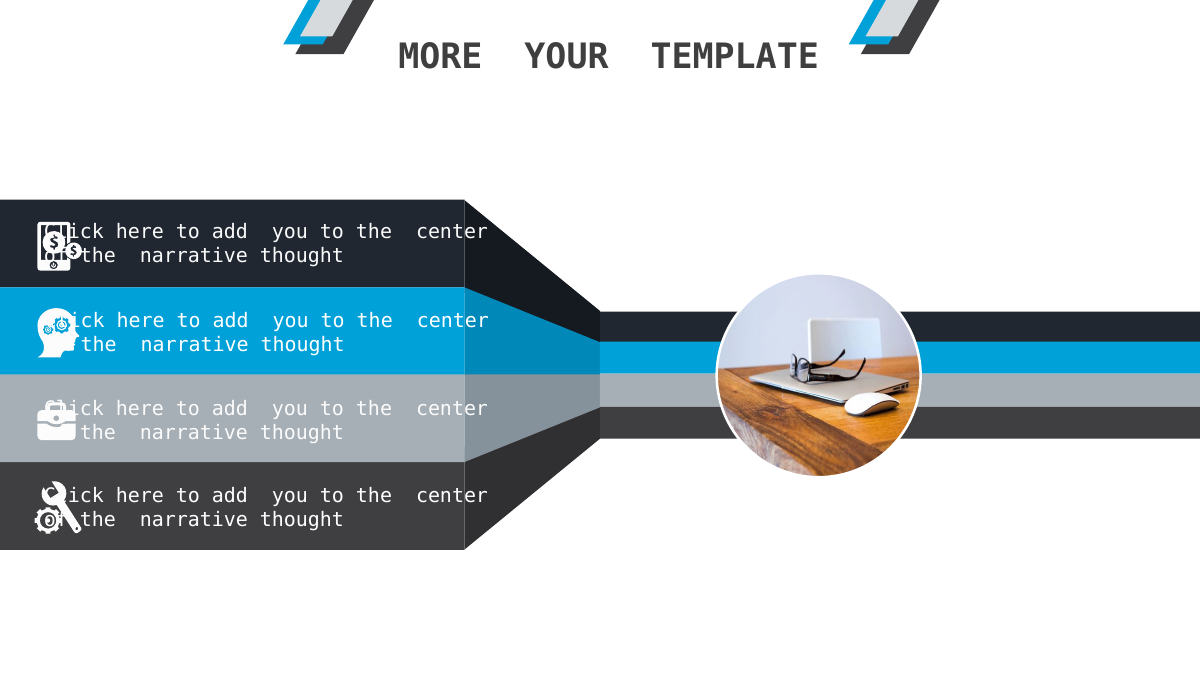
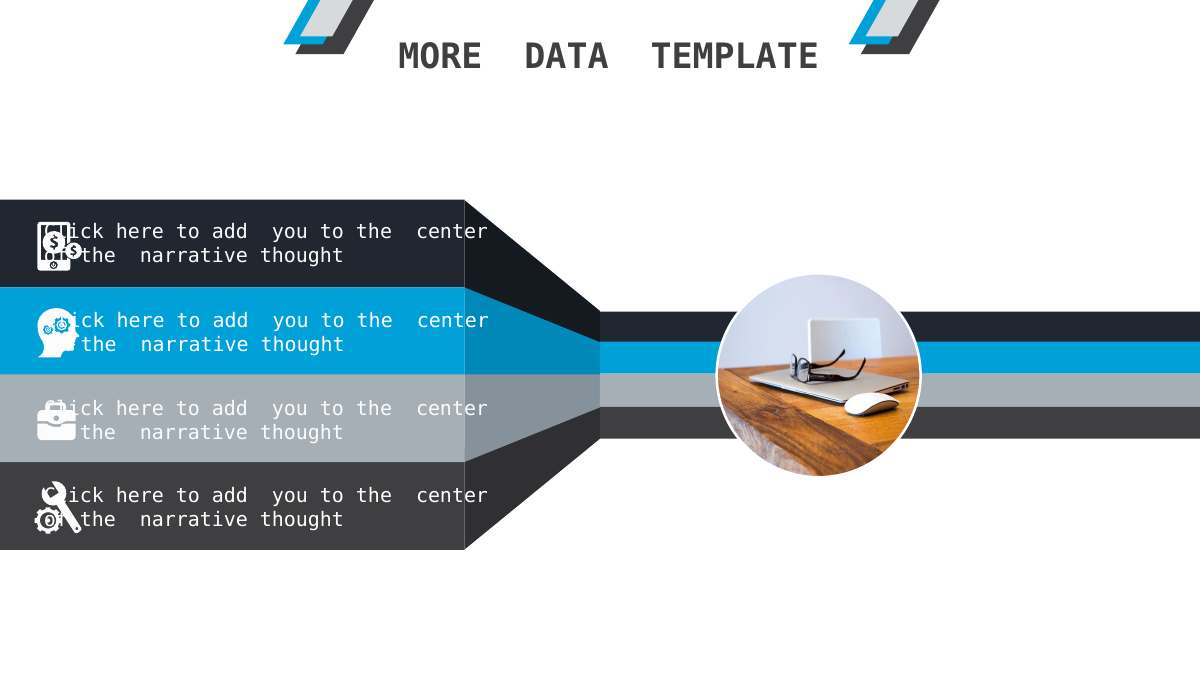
YOUR: YOUR -> DATA (567, 57)
